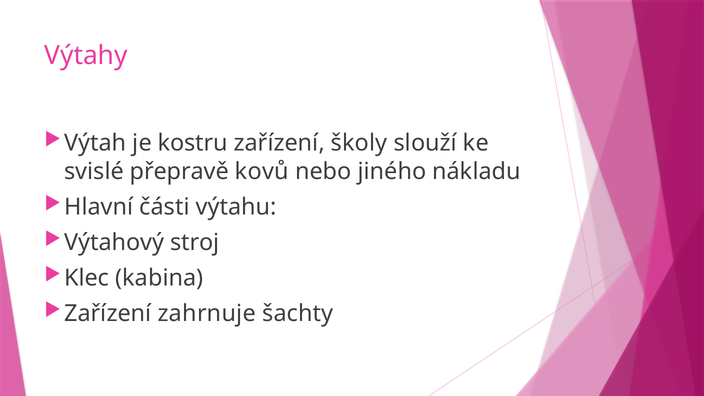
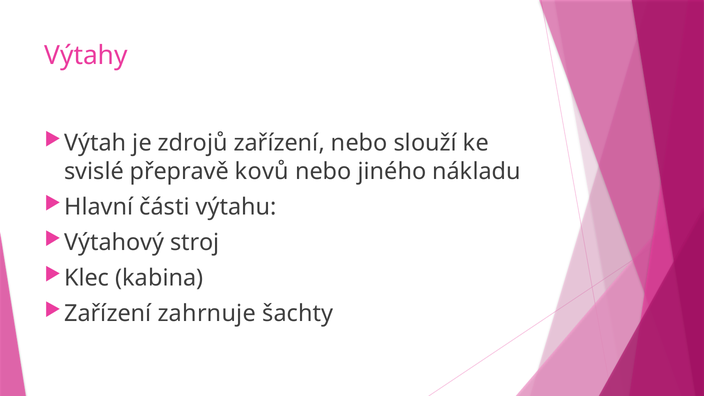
kostru: kostru -> zdrojů (193, 143)
zařízení školy: školy -> nebo (359, 143)
